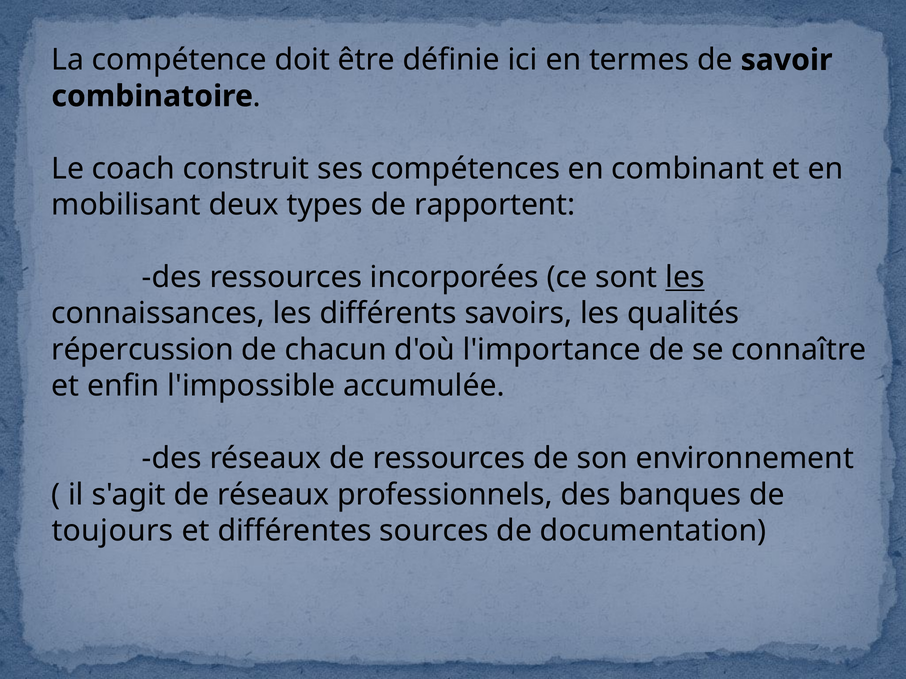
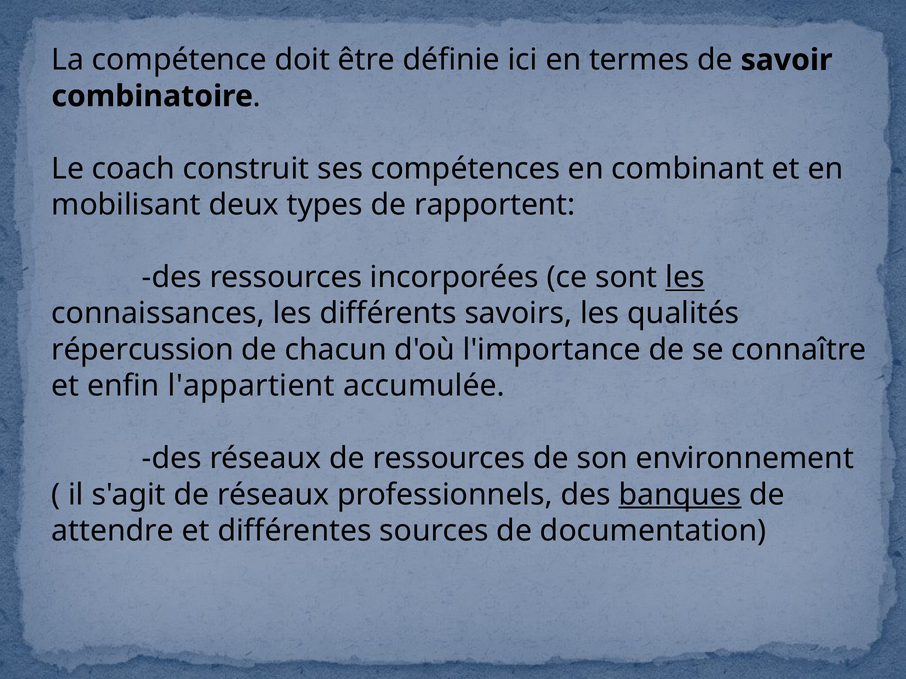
l'impossible: l'impossible -> l'appartient (251, 386)
banques underline: none -> present (680, 495)
toujours: toujours -> attendre (113, 531)
